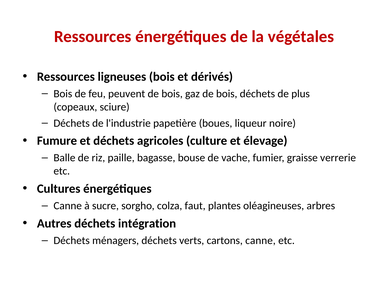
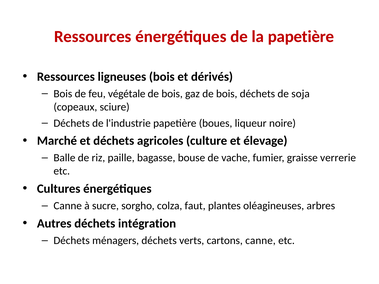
la végétales: végétales -> papetière (301, 37)
peuvent: peuvent -> végétale (127, 94)
plus: plus -> soja (301, 94)
Fumure: Fumure -> Marché (57, 141)
